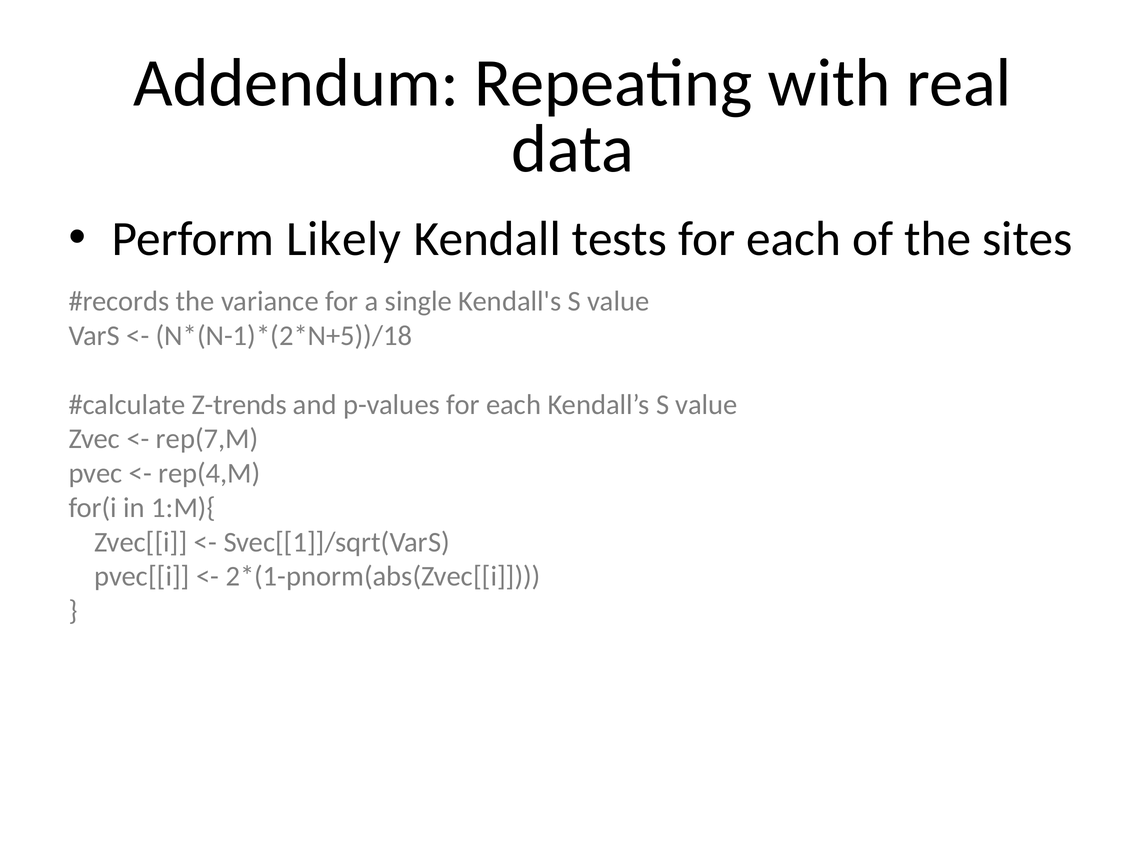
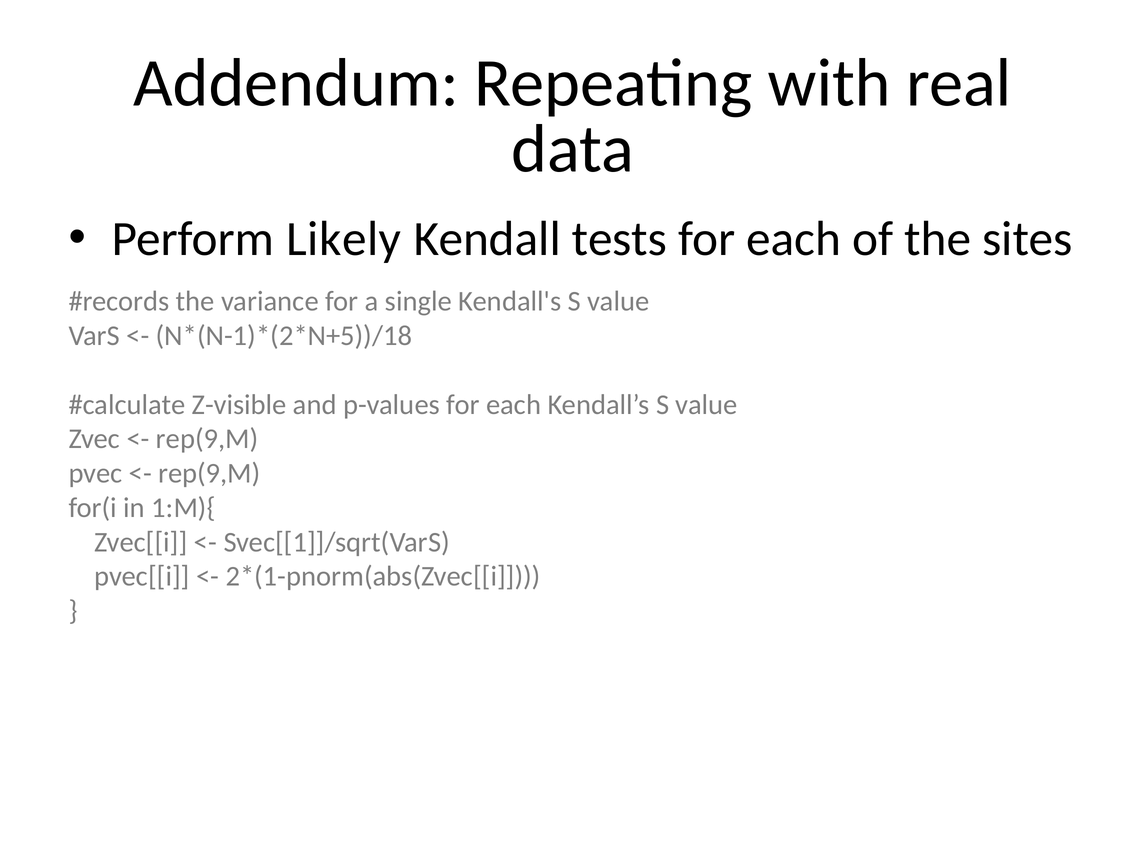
Z-trends: Z-trends -> Z-visible (239, 405)
rep(7,M: rep(7,M -> rep(9,M (207, 439)
rep(4,M: rep(4,M -> rep(9,M (209, 473)
